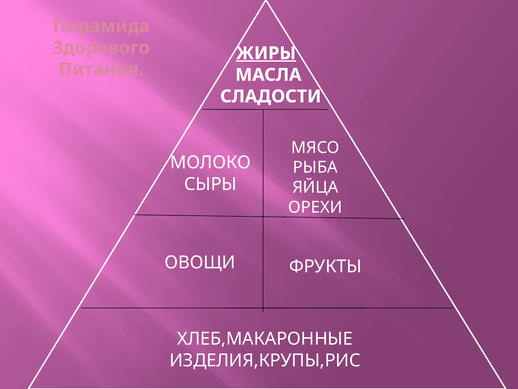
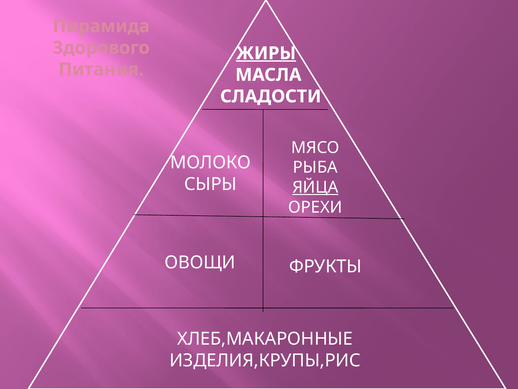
ЯЙЦА underline: none -> present (315, 187)
